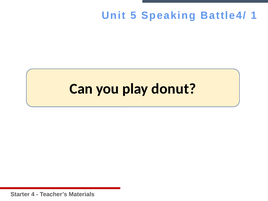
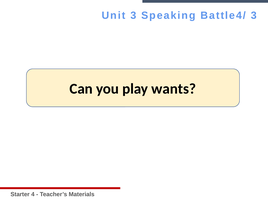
Unit 5: 5 -> 3 (133, 15)
Battle4/ 1: 1 -> 3 (254, 15)
donut: donut -> wants (174, 89)
